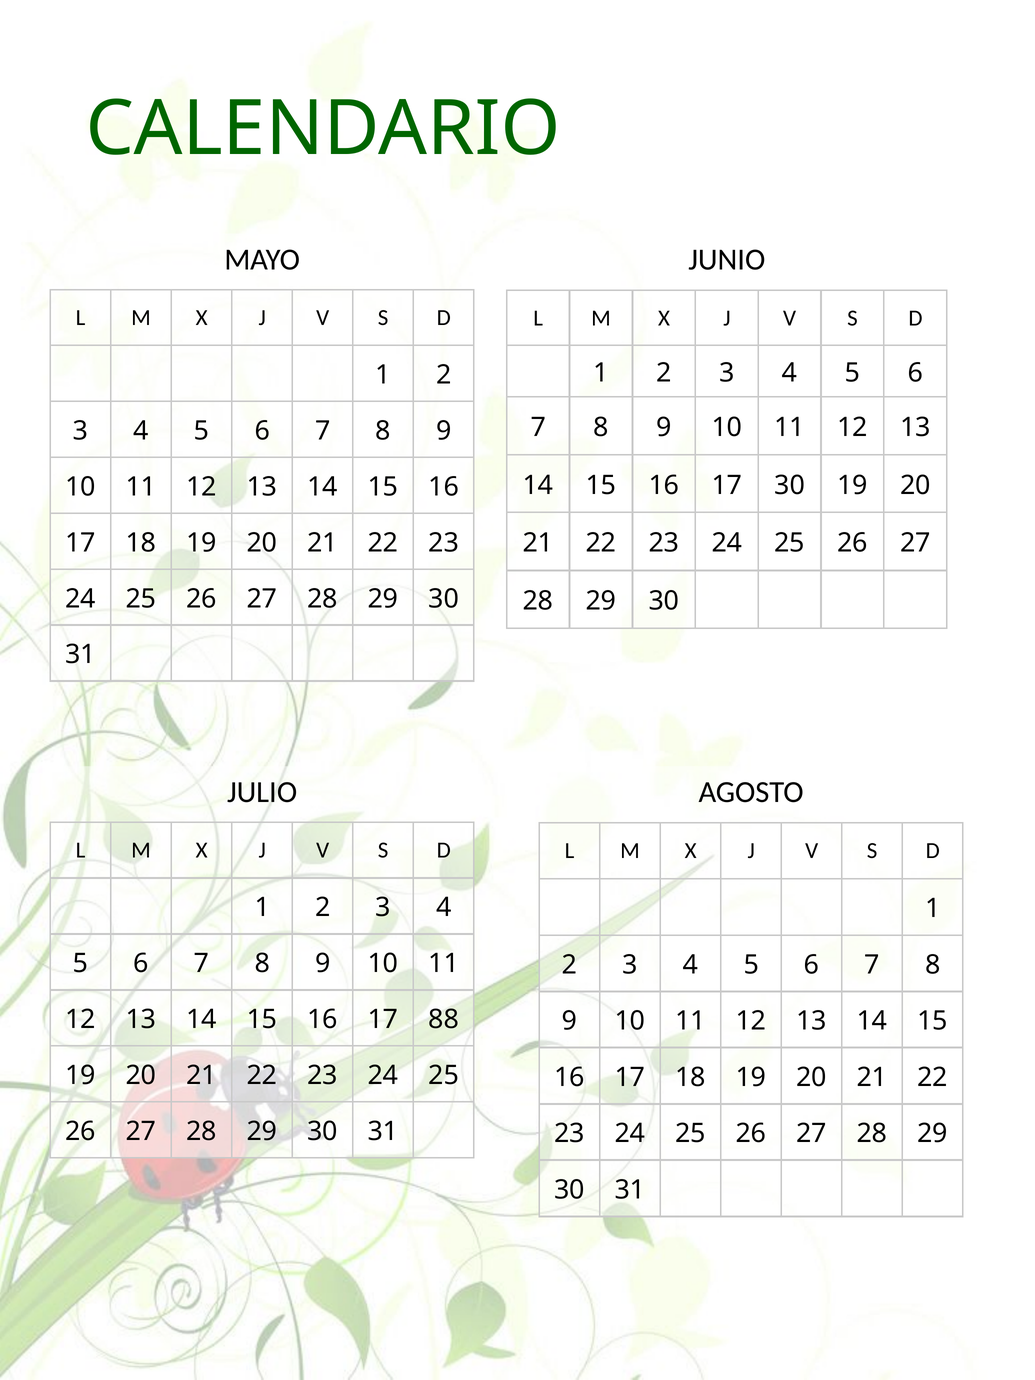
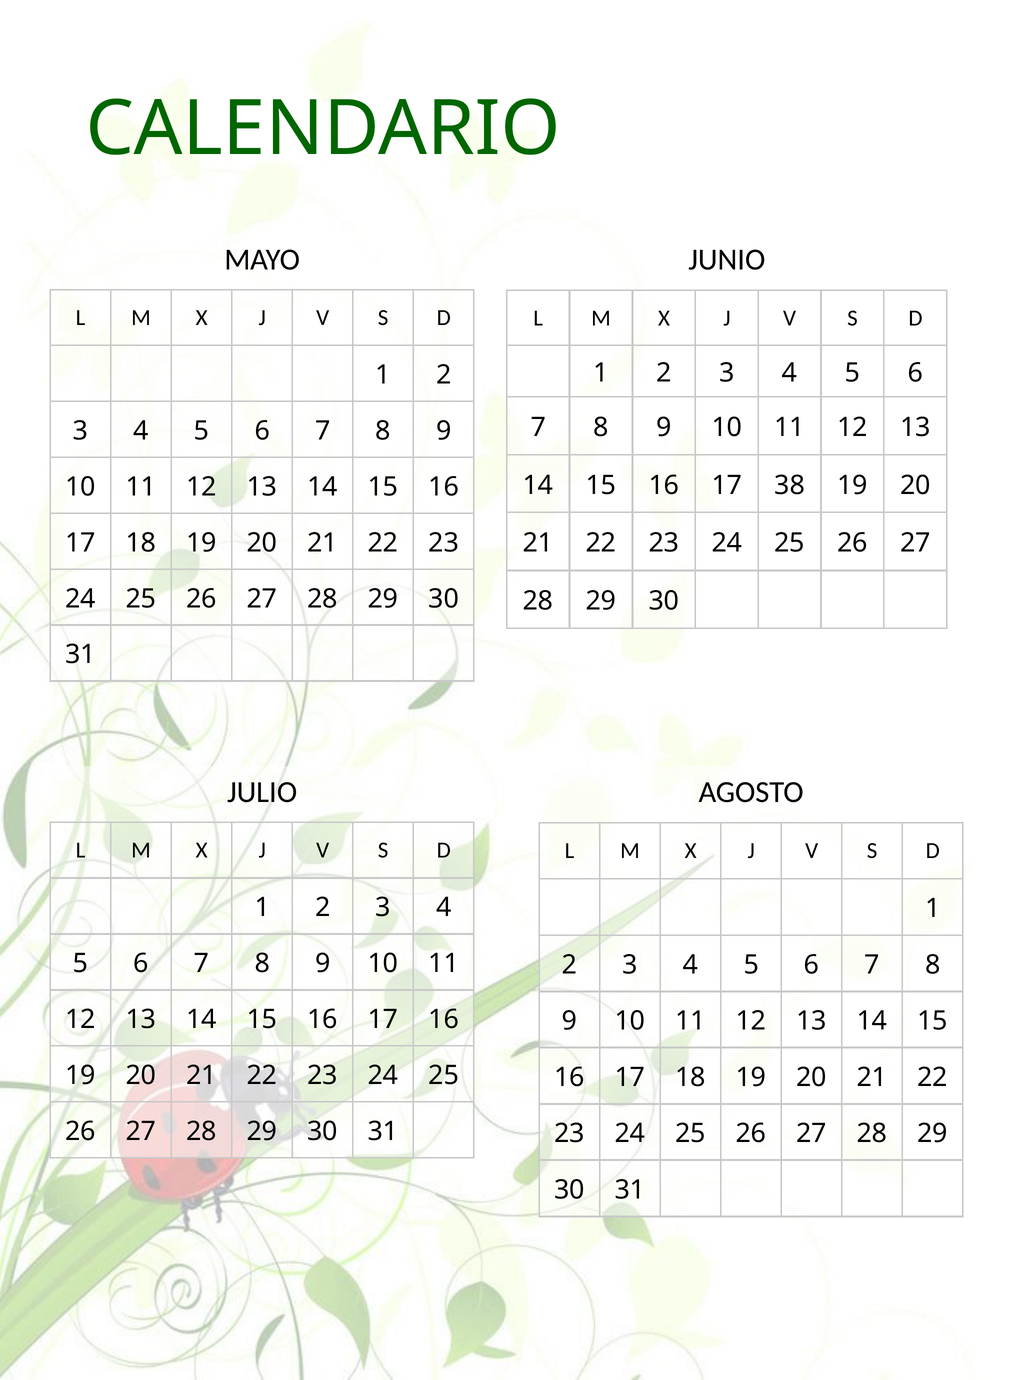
17 30: 30 -> 38 (790, 485)
17 88: 88 -> 16 (444, 1020)
